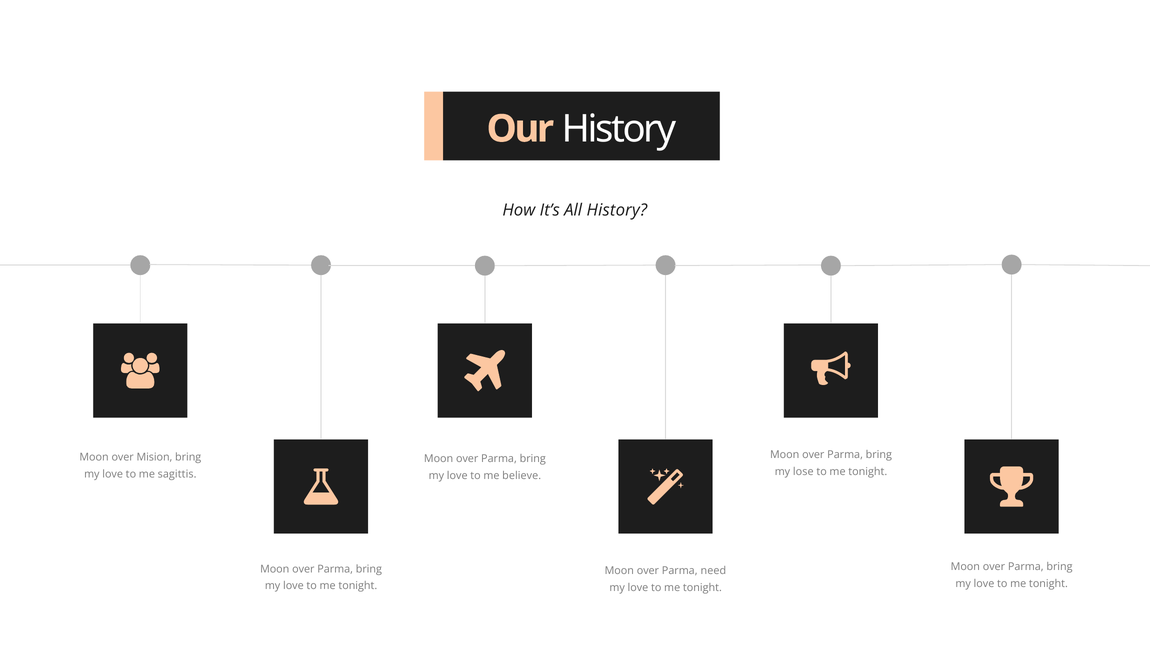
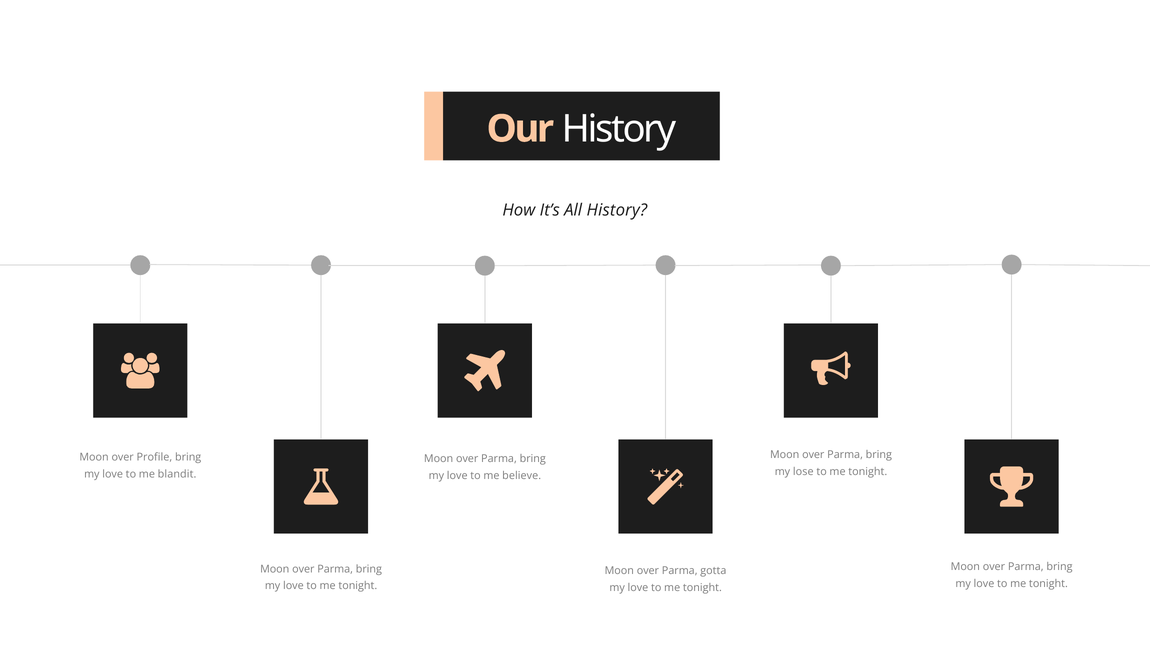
Mision: Mision -> Profile (154, 457)
sagittis: sagittis -> blandit (177, 474)
need: need -> gotta (713, 571)
